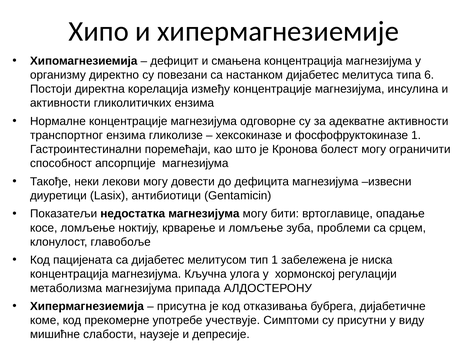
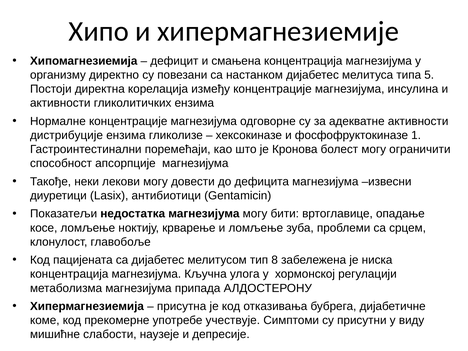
6: 6 -> 5 (429, 75)
транспортног: транспортног -> дистрибуције (66, 135)
тип 1: 1 -> 8 (275, 260)
